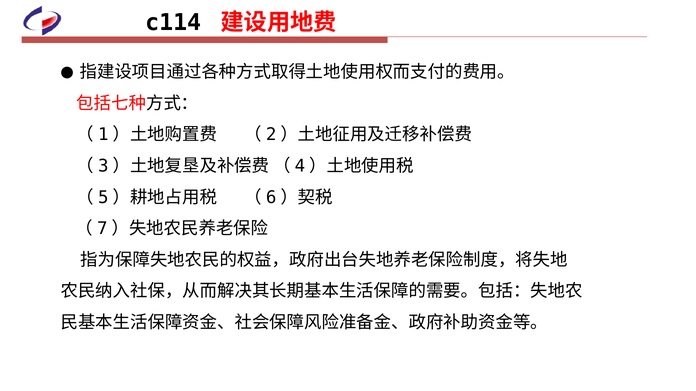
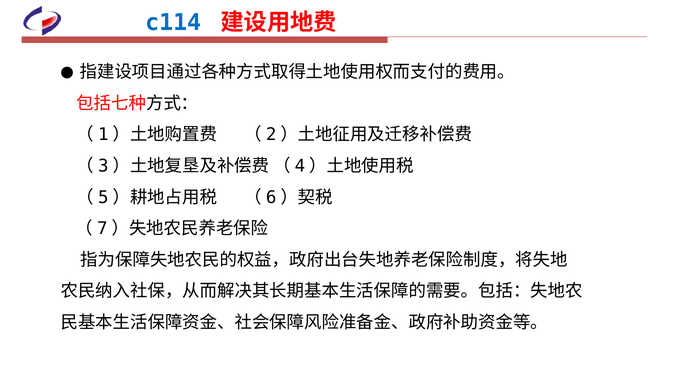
c114 colour: black -> blue (173, 22)
